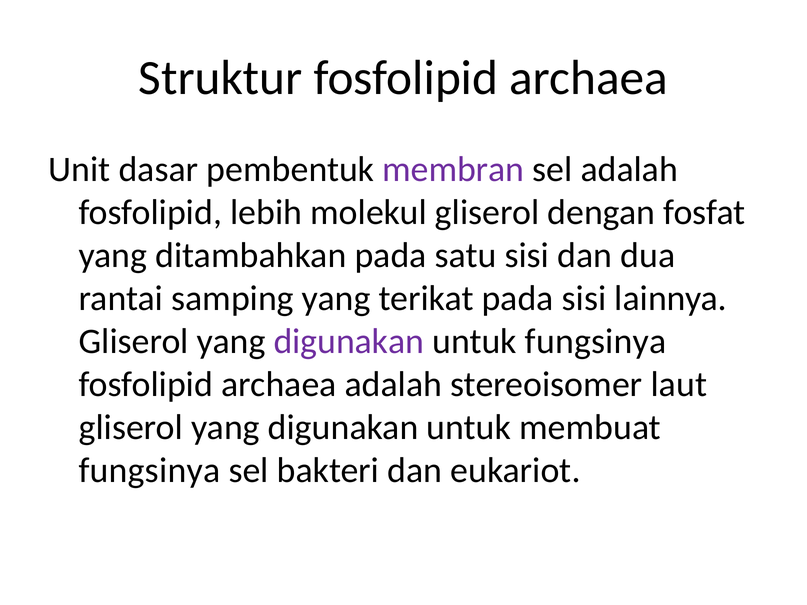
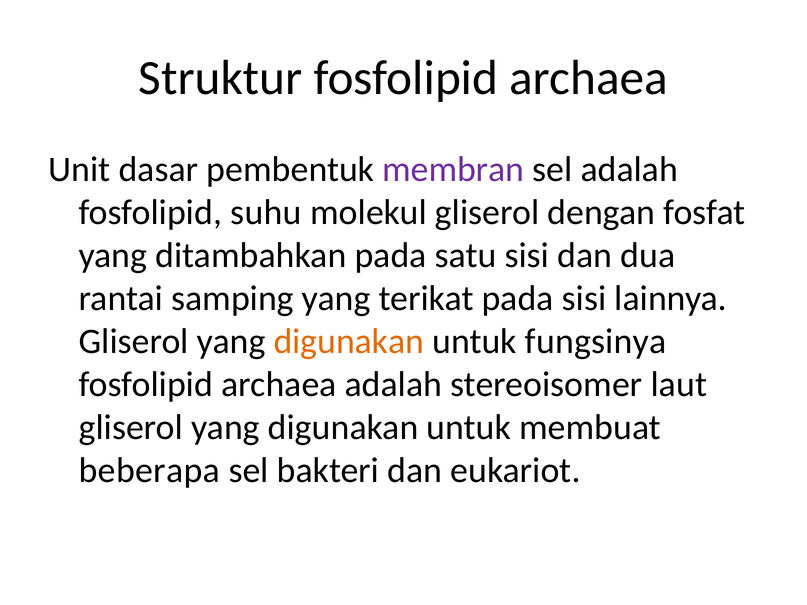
lebih: lebih -> suhu (266, 212)
digunakan colour: purple -> orange (349, 341)
fungsinya: fungsinya -> beberapa (149, 471)
